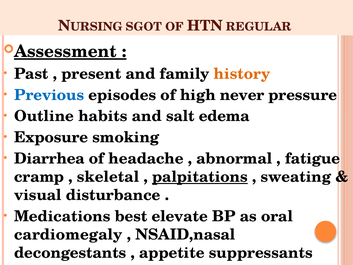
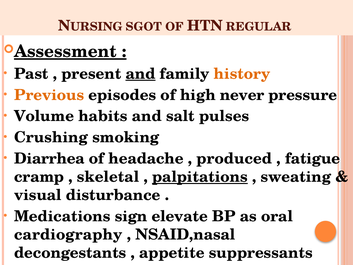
and underline: none -> present (141, 74)
Previous colour: blue -> orange (49, 95)
Outline: Outline -> Volume (44, 116)
edema: edema -> pulses (224, 116)
Exposure: Exposure -> Crushing (51, 137)
abnormal: abnormal -> produced (234, 158)
best: best -> sign (131, 216)
cardiomegaly: cardiomegaly -> cardiography (68, 234)
